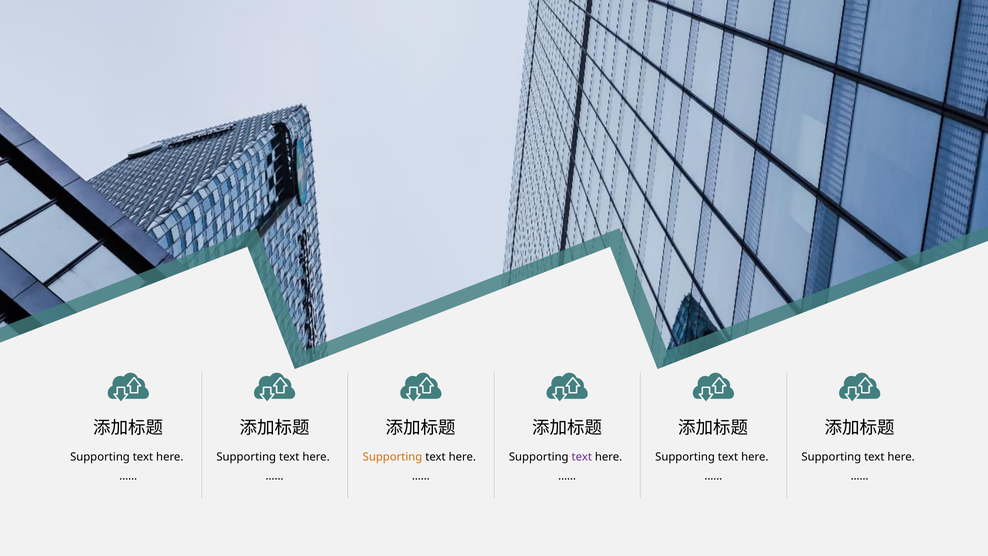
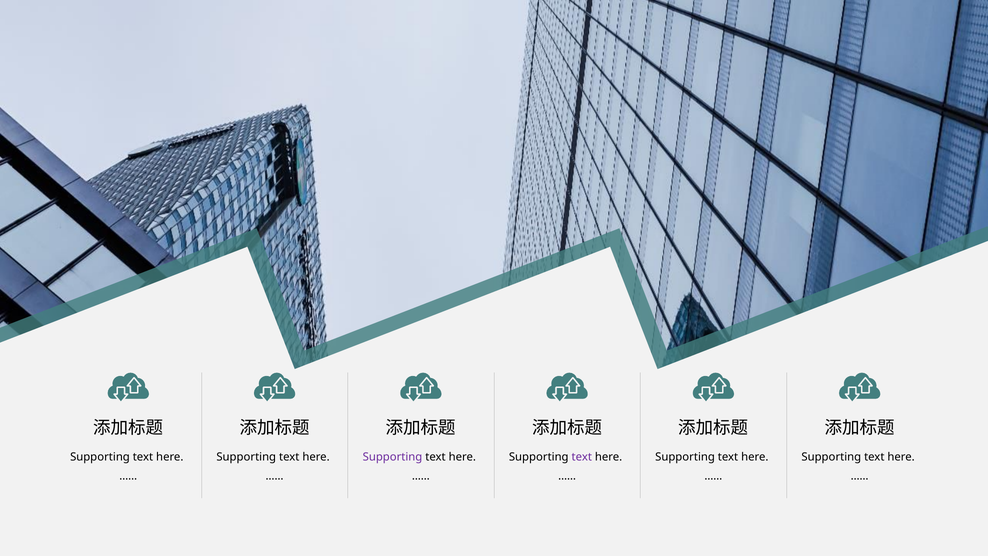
Supporting colour: orange -> purple (393, 457)
